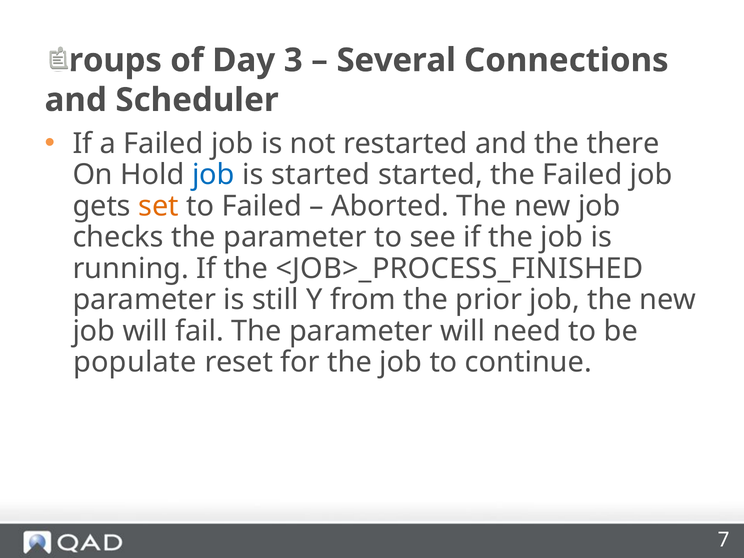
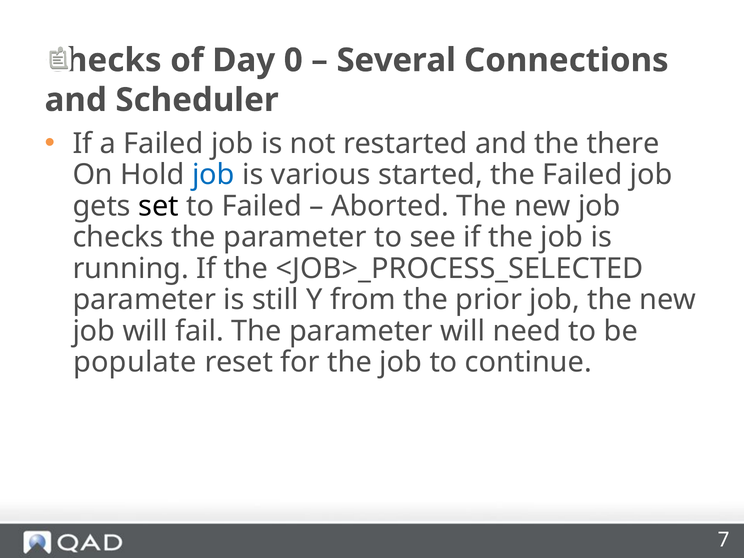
Groups: Groups -> Checks (103, 60)
3: 3 -> 0 (293, 60)
is started: started -> various (321, 175)
set colour: orange -> black (159, 206)
<JOB>_PROCESS_FINISHED: <JOB>_PROCESS_FINISHED -> <JOB>_PROCESS_SELECTED (459, 269)
